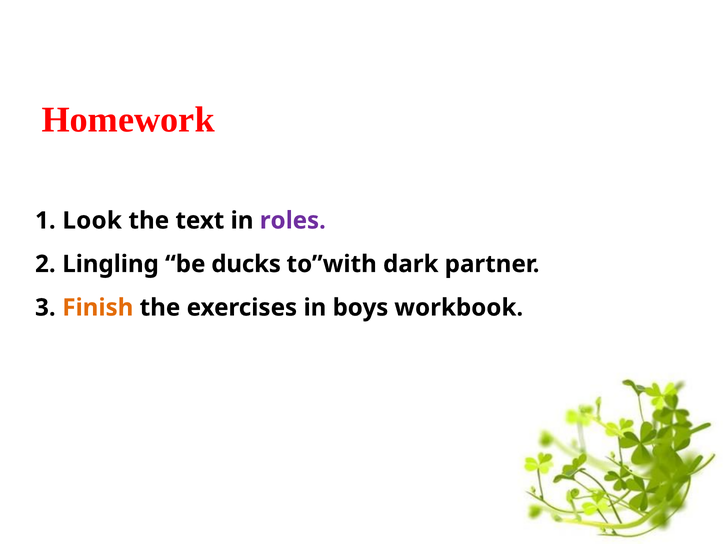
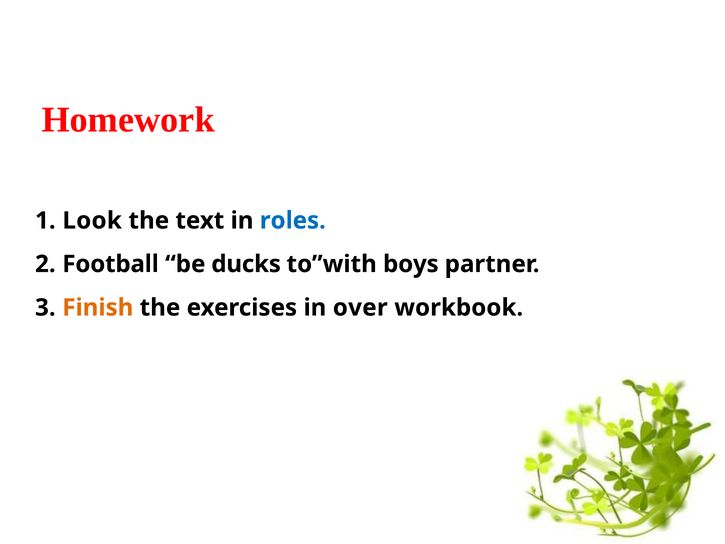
roles colour: purple -> blue (293, 220)
Lingling: Lingling -> Football (111, 264)
dark: dark -> boys (411, 264)
boys: boys -> over (360, 307)
